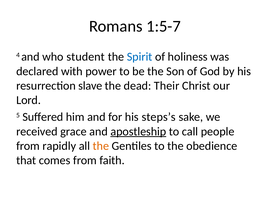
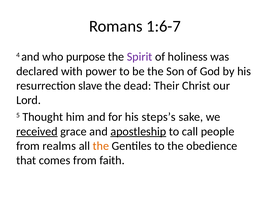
1:5-7: 1:5-7 -> 1:6-7 (164, 26)
student: student -> purpose (86, 57)
Spirit colour: blue -> purple (140, 57)
Suffered: Suffered -> Thought (43, 117)
received underline: none -> present (37, 131)
rapidly: rapidly -> realms (59, 146)
